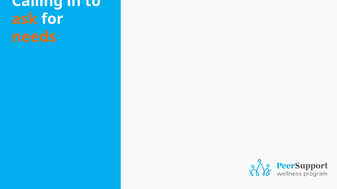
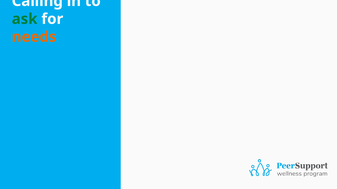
ask colour: orange -> green (25, 19)
